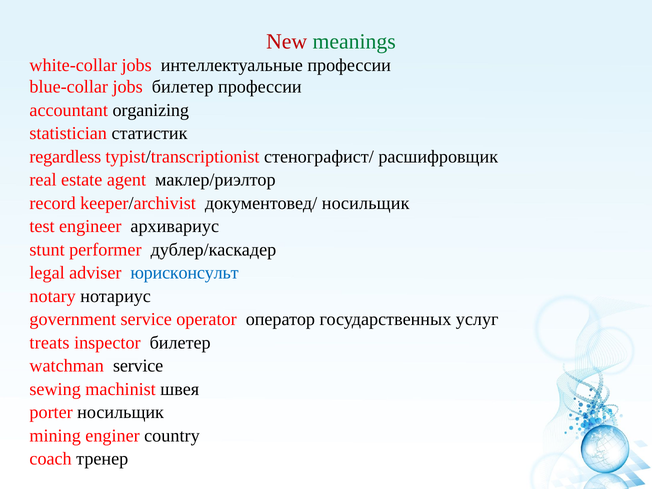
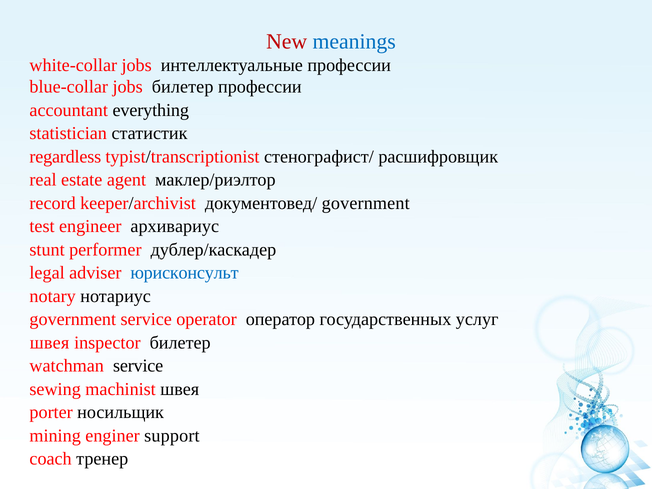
meanings colour: green -> blue (354, 41)
organizing: organizing -> everything (151, 110)
документовед/ носильщик: носильщик -> government (366, 203)
treats: treats -> швея (50, 343)
country: country -> support (172, 436)
